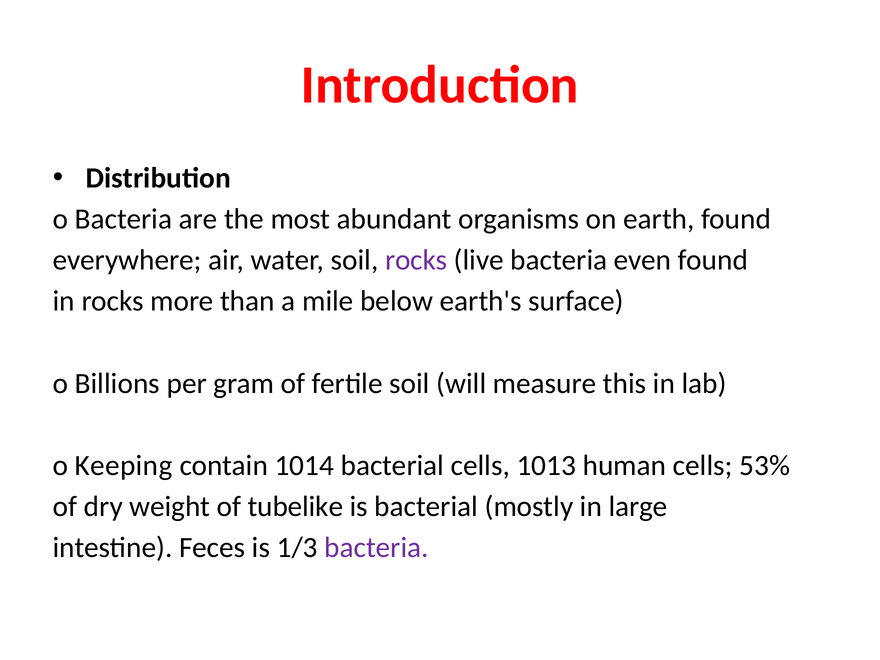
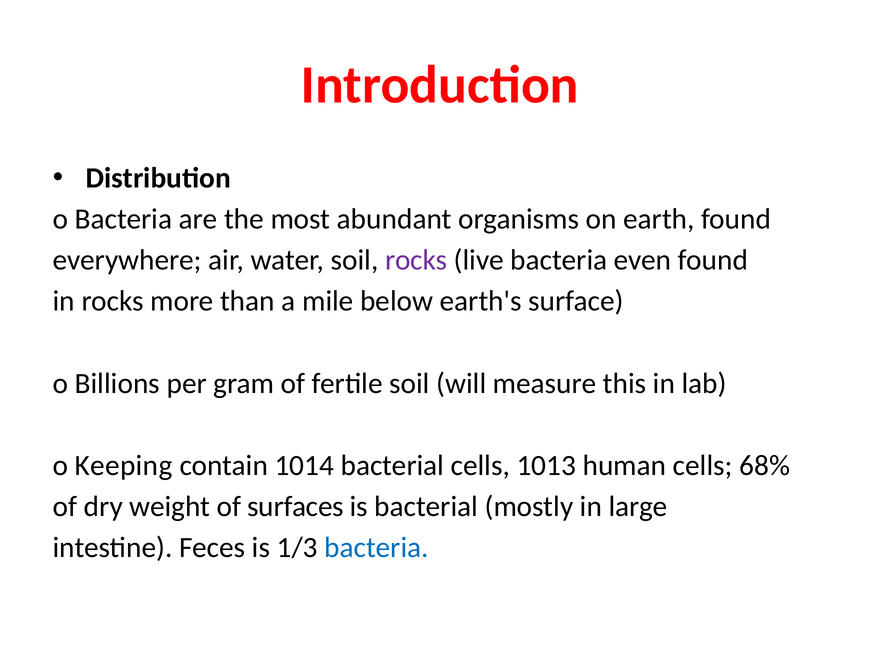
53%: 53% -> 68% (765, 465)
tubelike: tubelike -> surfaces (296, 507)
bacteria colour: purple -> blue (377, 548)
